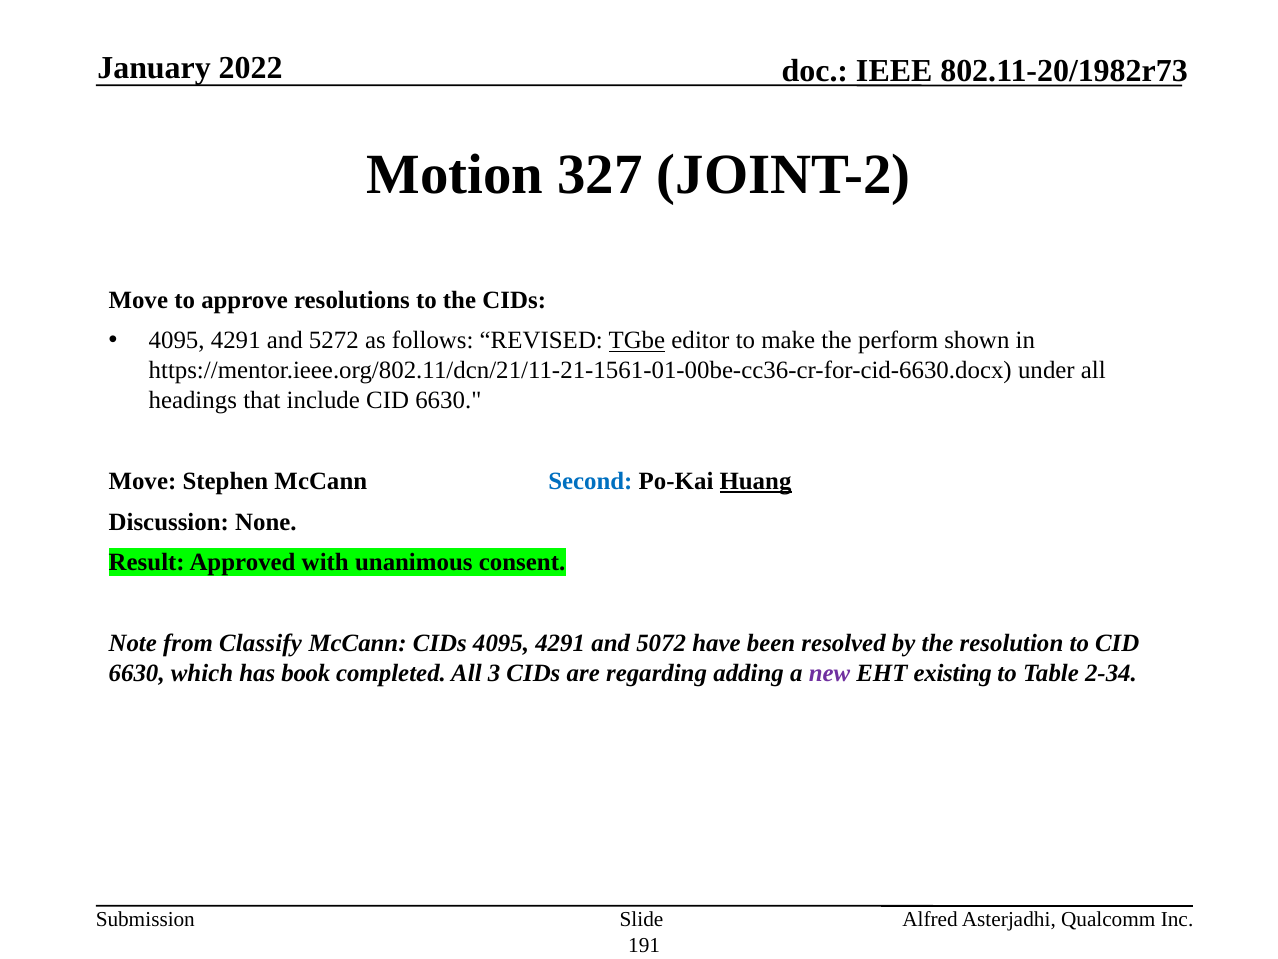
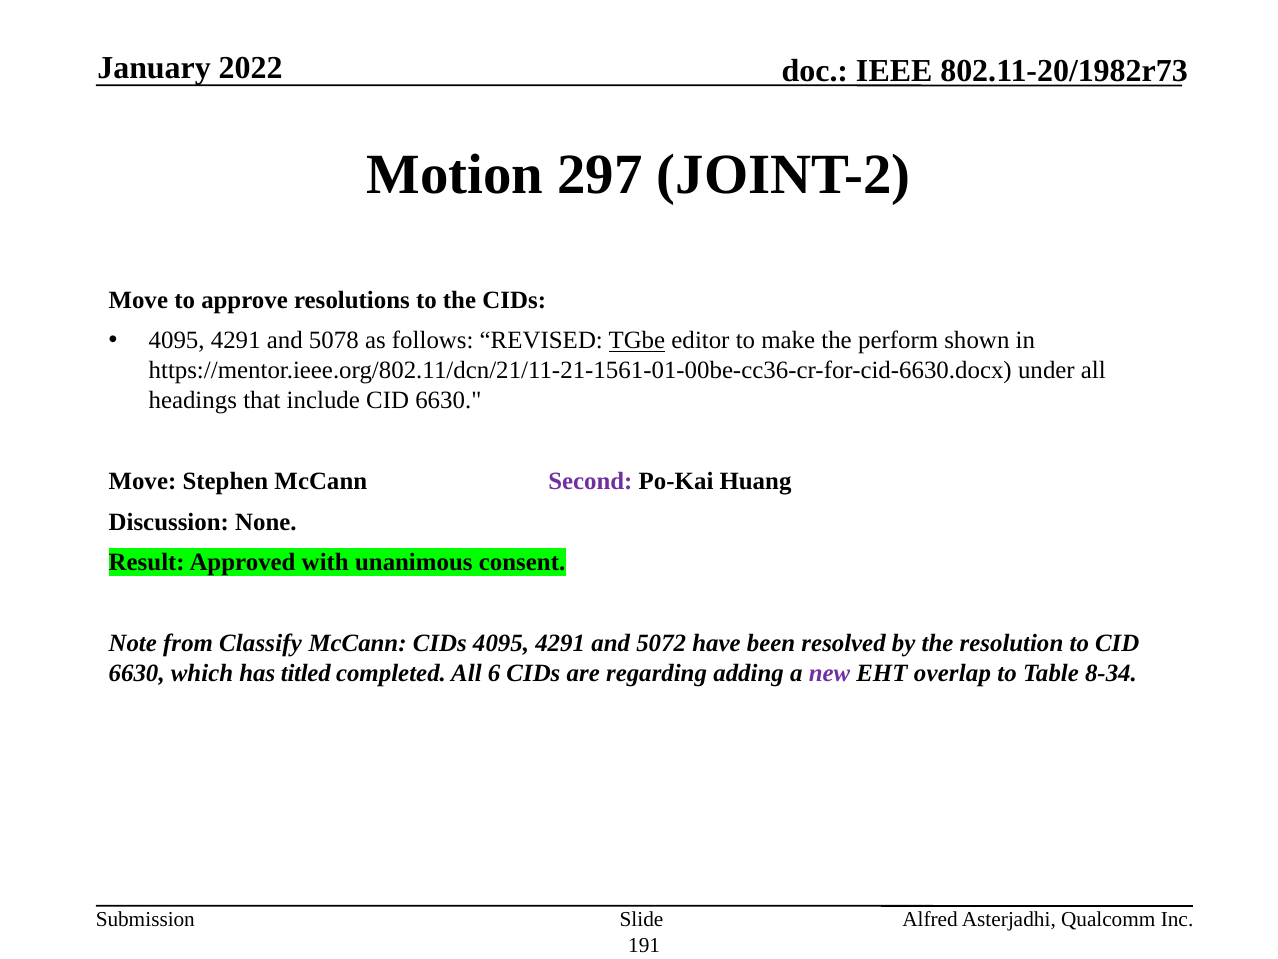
327: 327 -> 297 (600, 174)
5272: 5272 -> 5078 (334, 340)
Second colour: blue -> purple (590, 481)
Huang underline: present -> none (756, 481)
book: book -> titled (306, 673)
3: 3 -> 6 (494, 673)
existing: existing -> overlap (952, 673)
2-34: 2-34 -> 8-34 (1111, 673)
